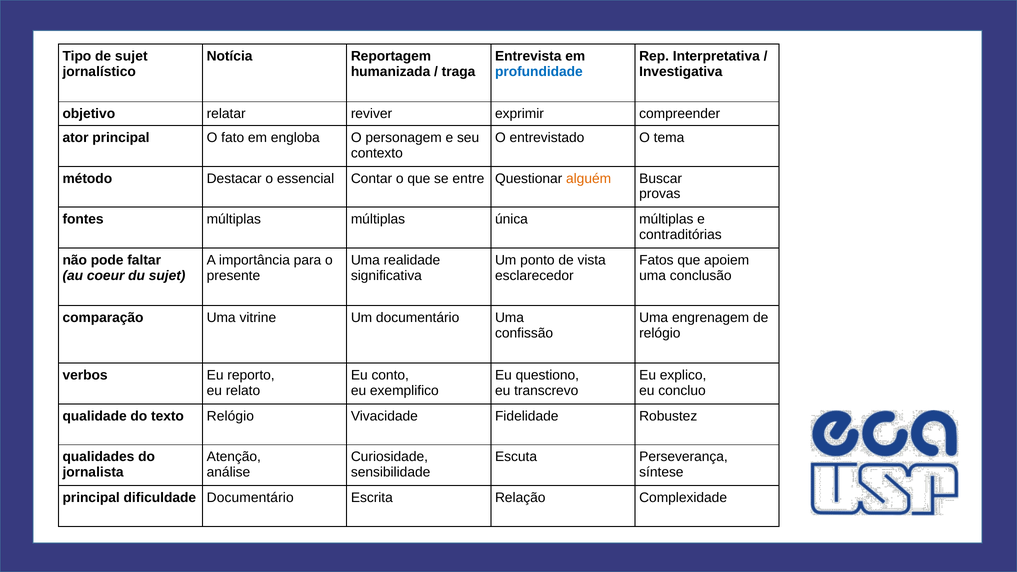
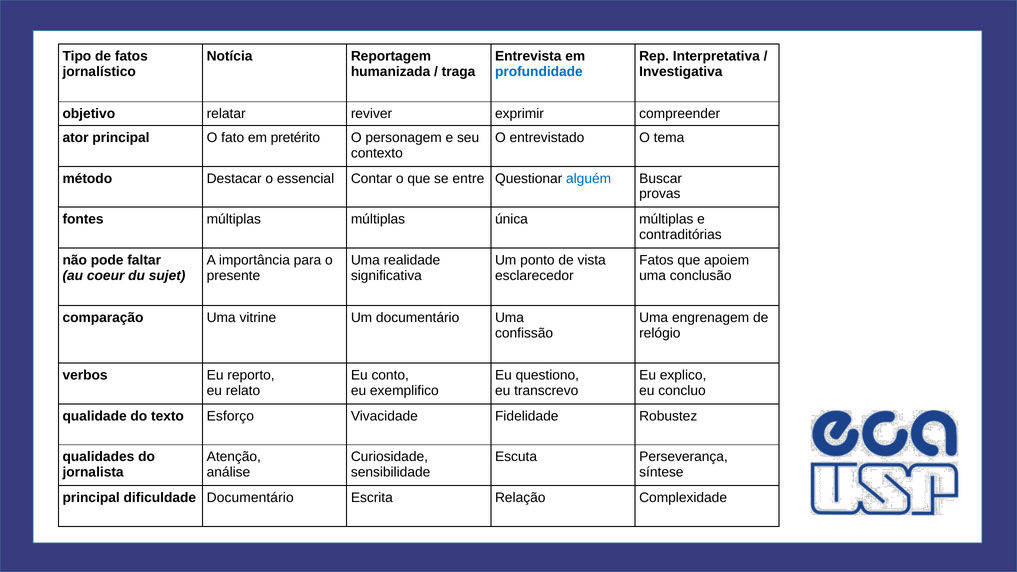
de sujet: sujet -> fatos (131, 56)
engloba: engloba -> pretérito (295, 138)
alguém colour: orange -> blue (589, 179)
texto Relógio: Relógio -> Esforço (230, 416)
